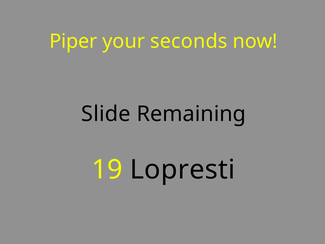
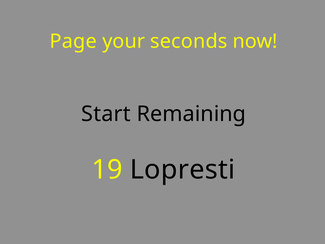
Piper: Piper -> Page (73, 41)
Slide: Slide -> Start (106, 114)
